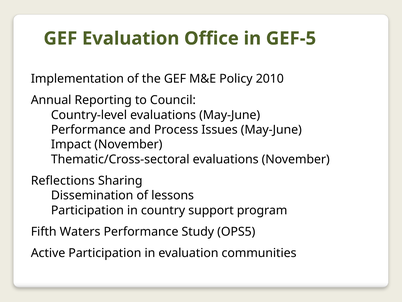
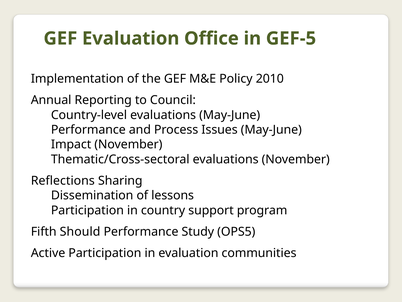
Waters: Waters -> Should (80, 231)
